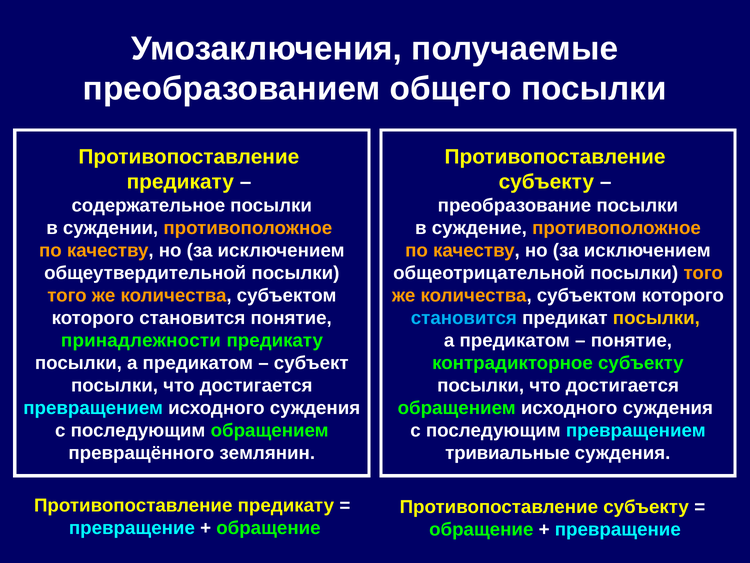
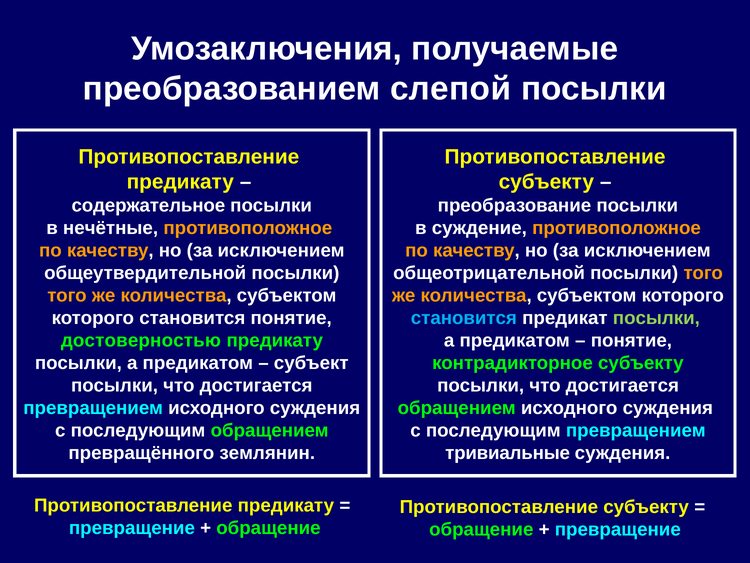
общего: общего -> слепой (451, 89)
суждении: суждении -> нечётные (111, 228)
посылки colour: yellow -> light green (656, 318)
принадлежности: принадлежности -> достоверностью (141, 340)
